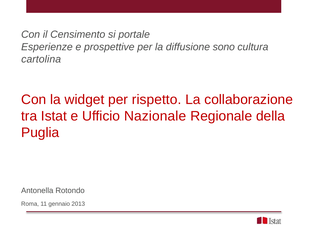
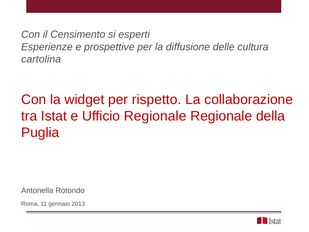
portale: portale -> esperti (134, 34)
sono: sono -> delle (224, 47)
Ufficio Nazionale: Nazionale -> Regionale (155, 116)
